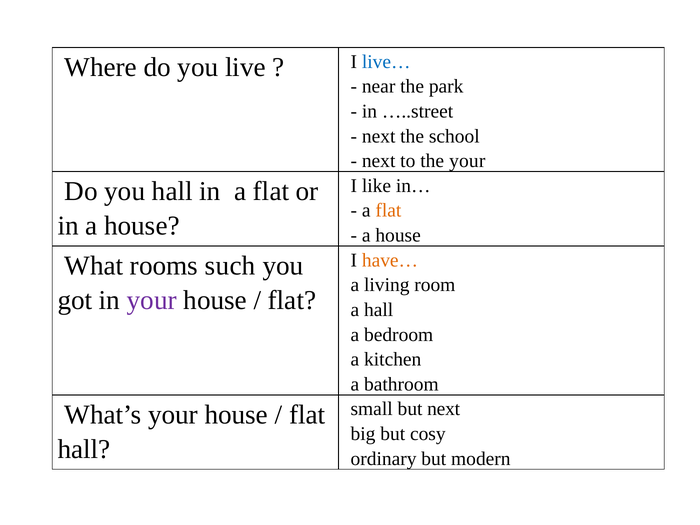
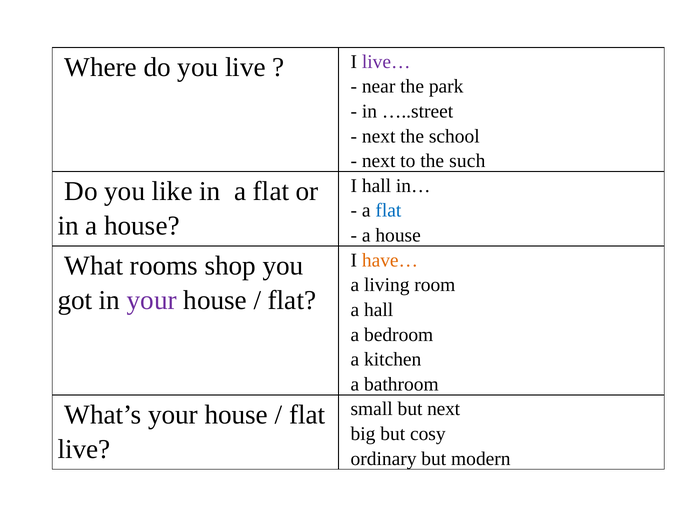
live… colour: blue -> purple (386, 62)
the your: your -> such (467, 161)
I like: like -> hall (376, 186)
you hall: hall -> like (172, 191)
flat colour: orange -> blue (388, 211)
such: such -> shop (230, 266)
hall: hall -> live (84, 449)
